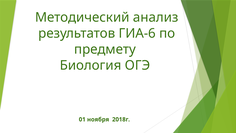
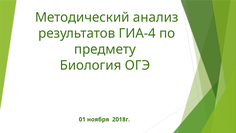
ГИА-6: ГИА-6 -> ГИА-4 (137, 33)
